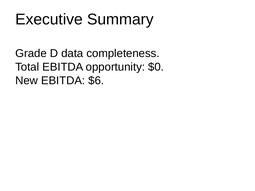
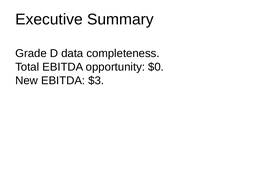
$6: $6 -> $3 (96, 81)
